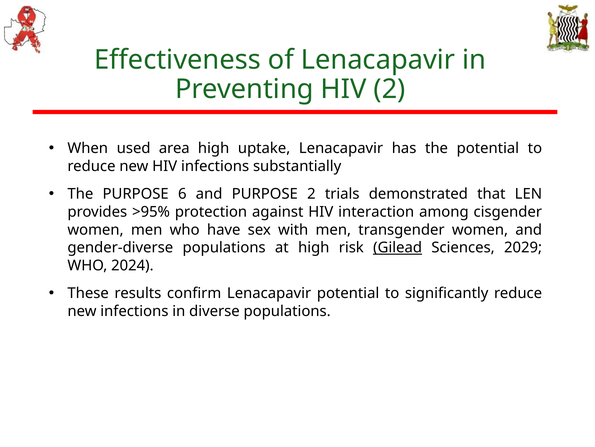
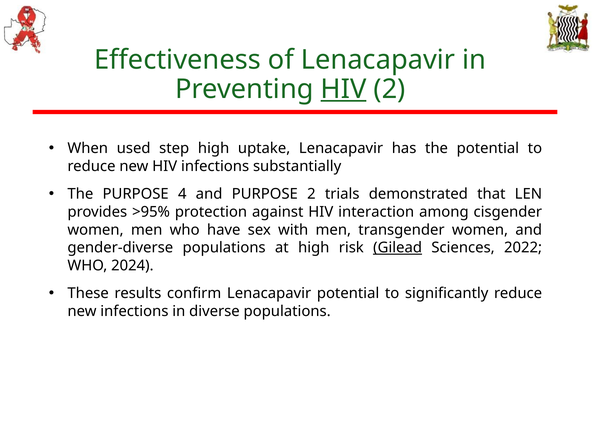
HIV underline: none -> present (344, 89)
area: area -> step (174, 148)
6: 6 -> 4 (182, 194)
2029: 2029 -> 2022 (523, 247)
